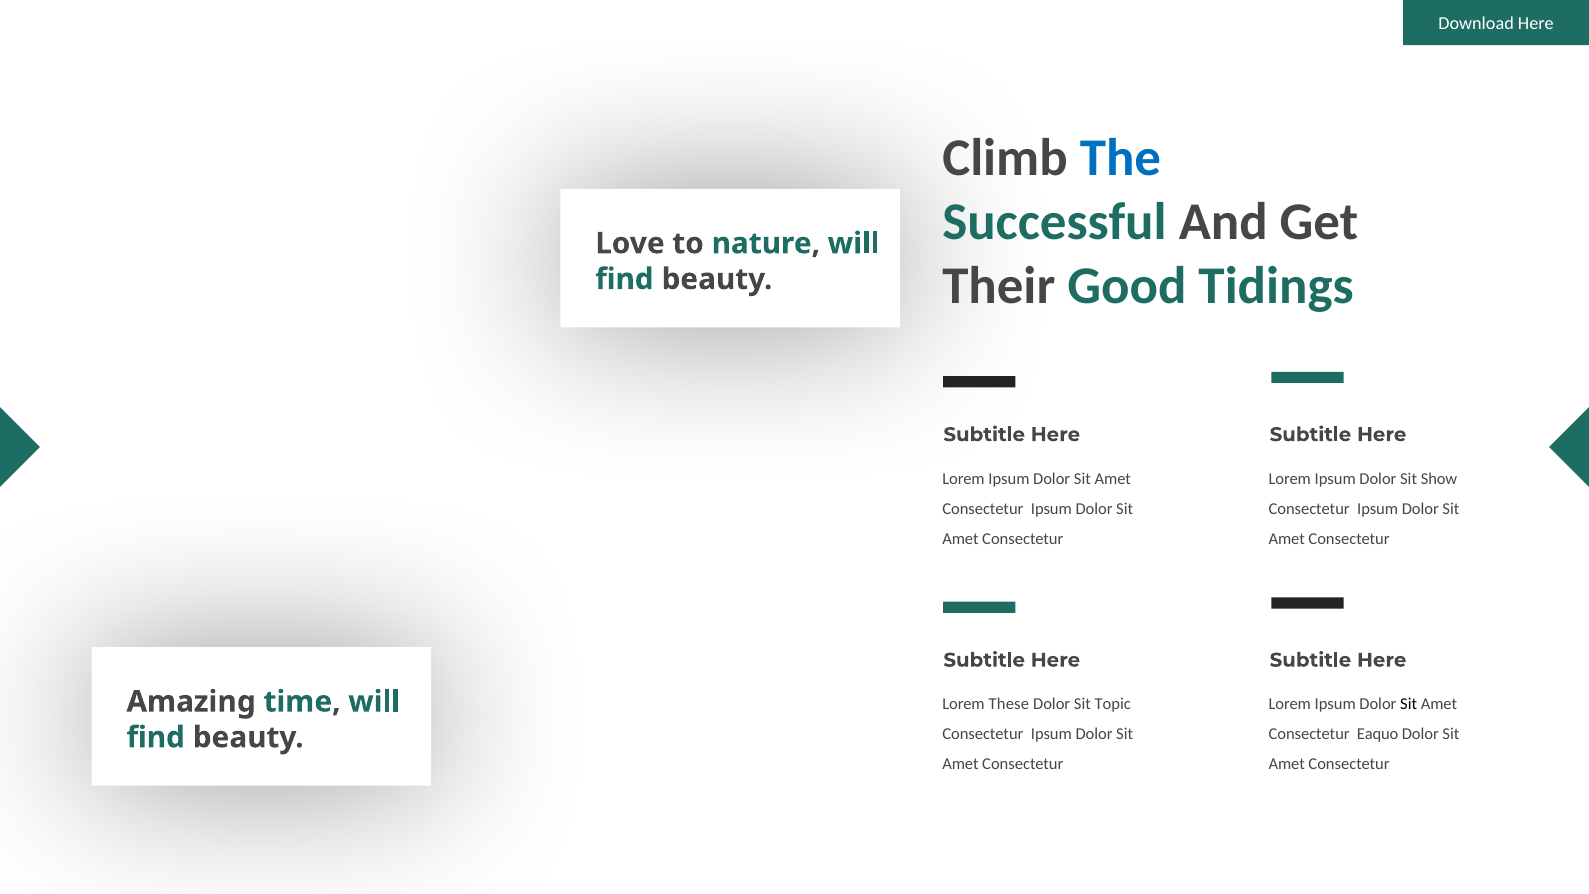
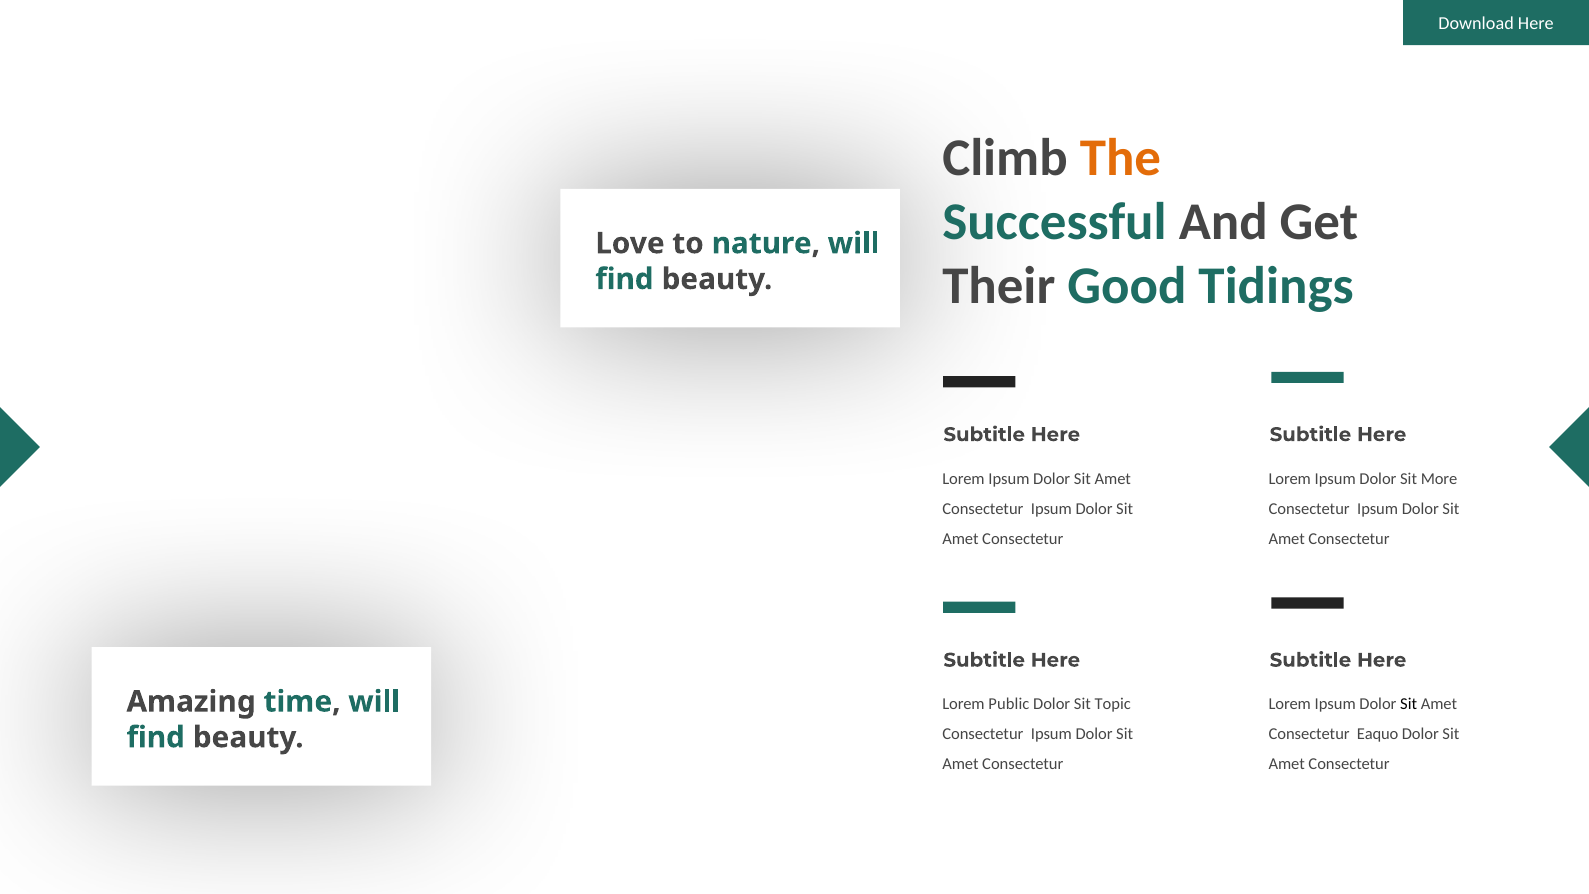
The colour: blue -> orange (1120, 158)
Show: Show -> More (1439, 479)
These: These -> Public (1009, 704)
